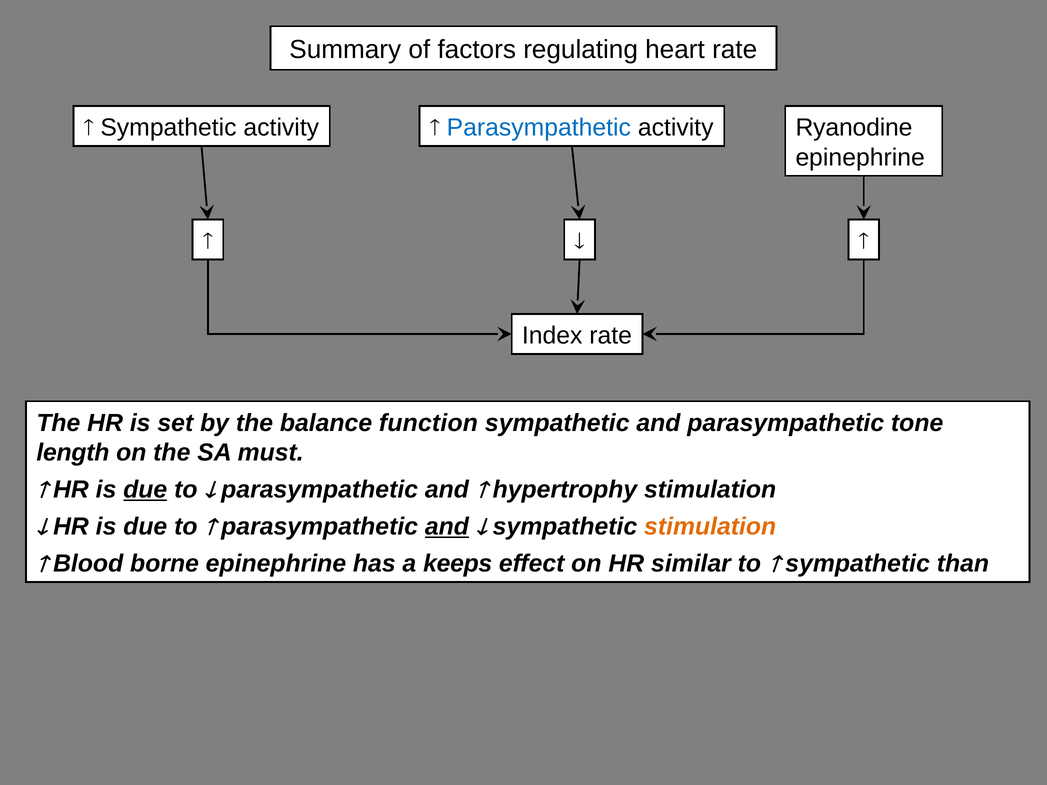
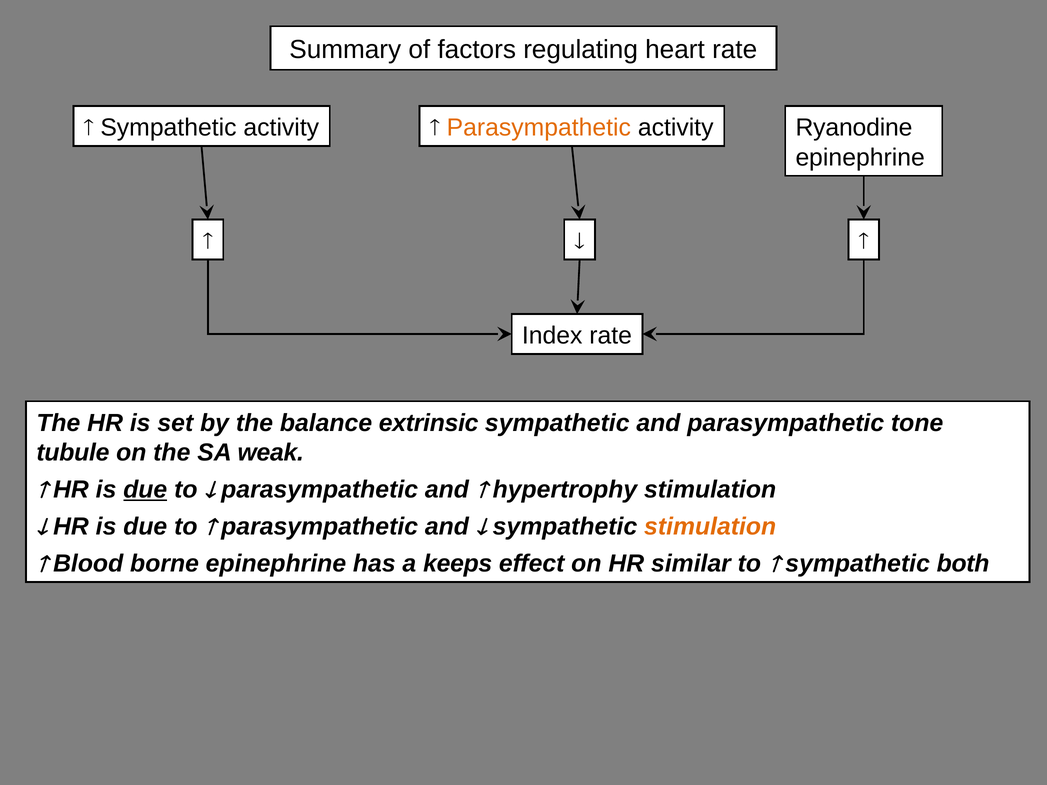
Parasympathetic colour: blue -> orange (539, 128)
function: function -> extrinsic (429, 423)
length: length -> tubule (73, 453)
must: must -> weak (271, 453)
and underline: present -> none (447, 527)
than: than -> both (963, 564)
